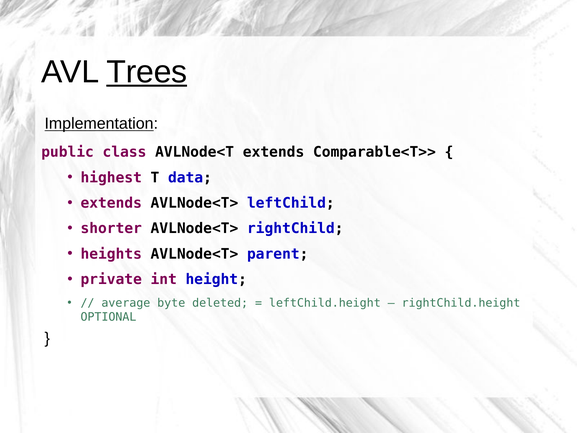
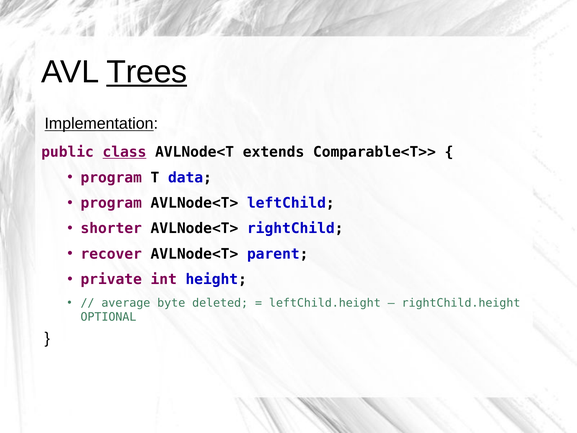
class underline: none -> present (124, 152)
highest: highest -> program (111, 177)
extends: extends -> program (111, 203)
heights: heights -> recover (111, 254)
